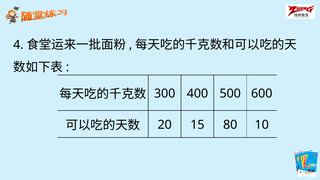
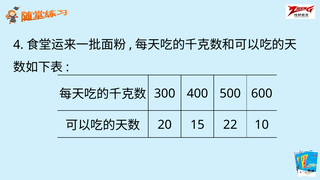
80: 80 -> 22 (230, 125)
